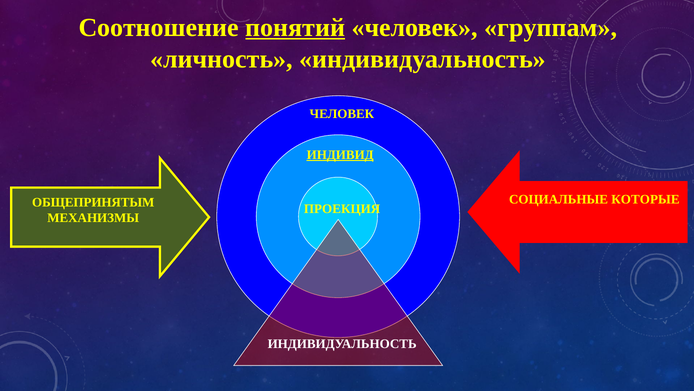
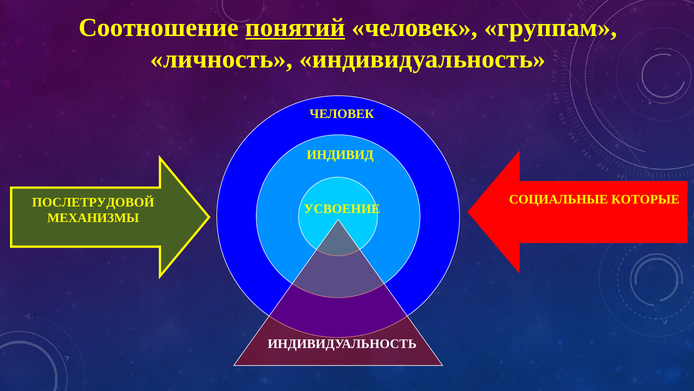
ИНДИВИД underline: present -> none (340, 155)
ОБЩЕПРИНЯТЫМ: ОБЩЕПРИНЯТЫМ -> ПОСЛЕТРУДОВОЙ (93, 202)
ПРОЕКЦИЯ: ПРОЕКЦИЯ -> УСВОЕНИЕ (342, 209)
